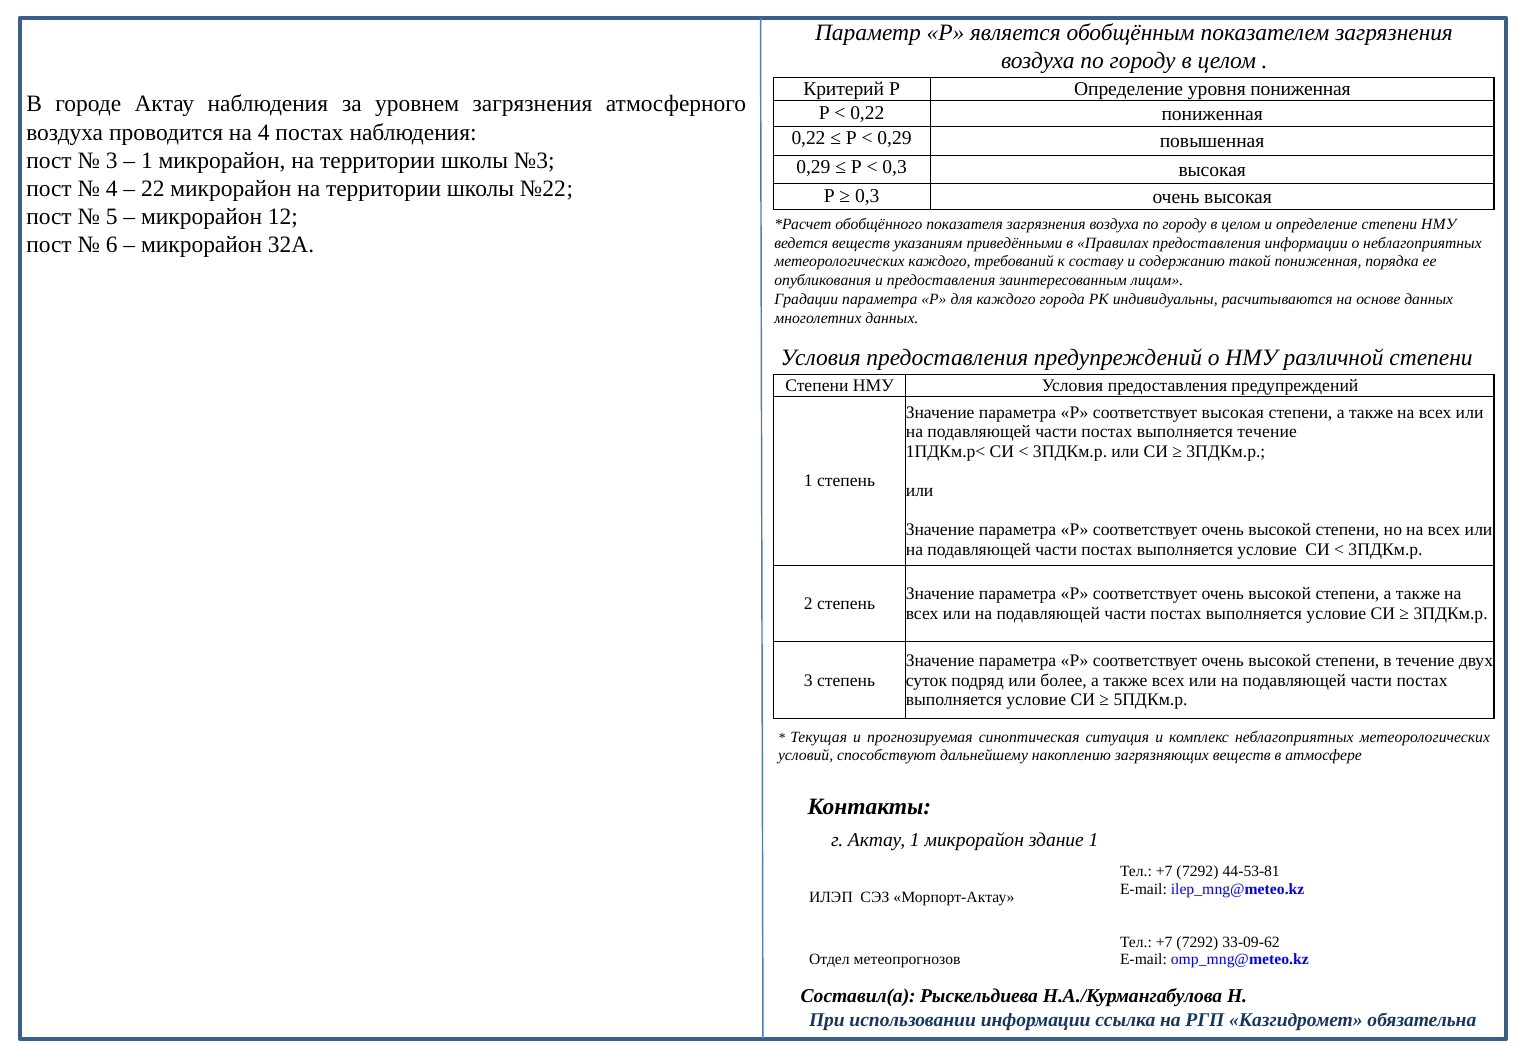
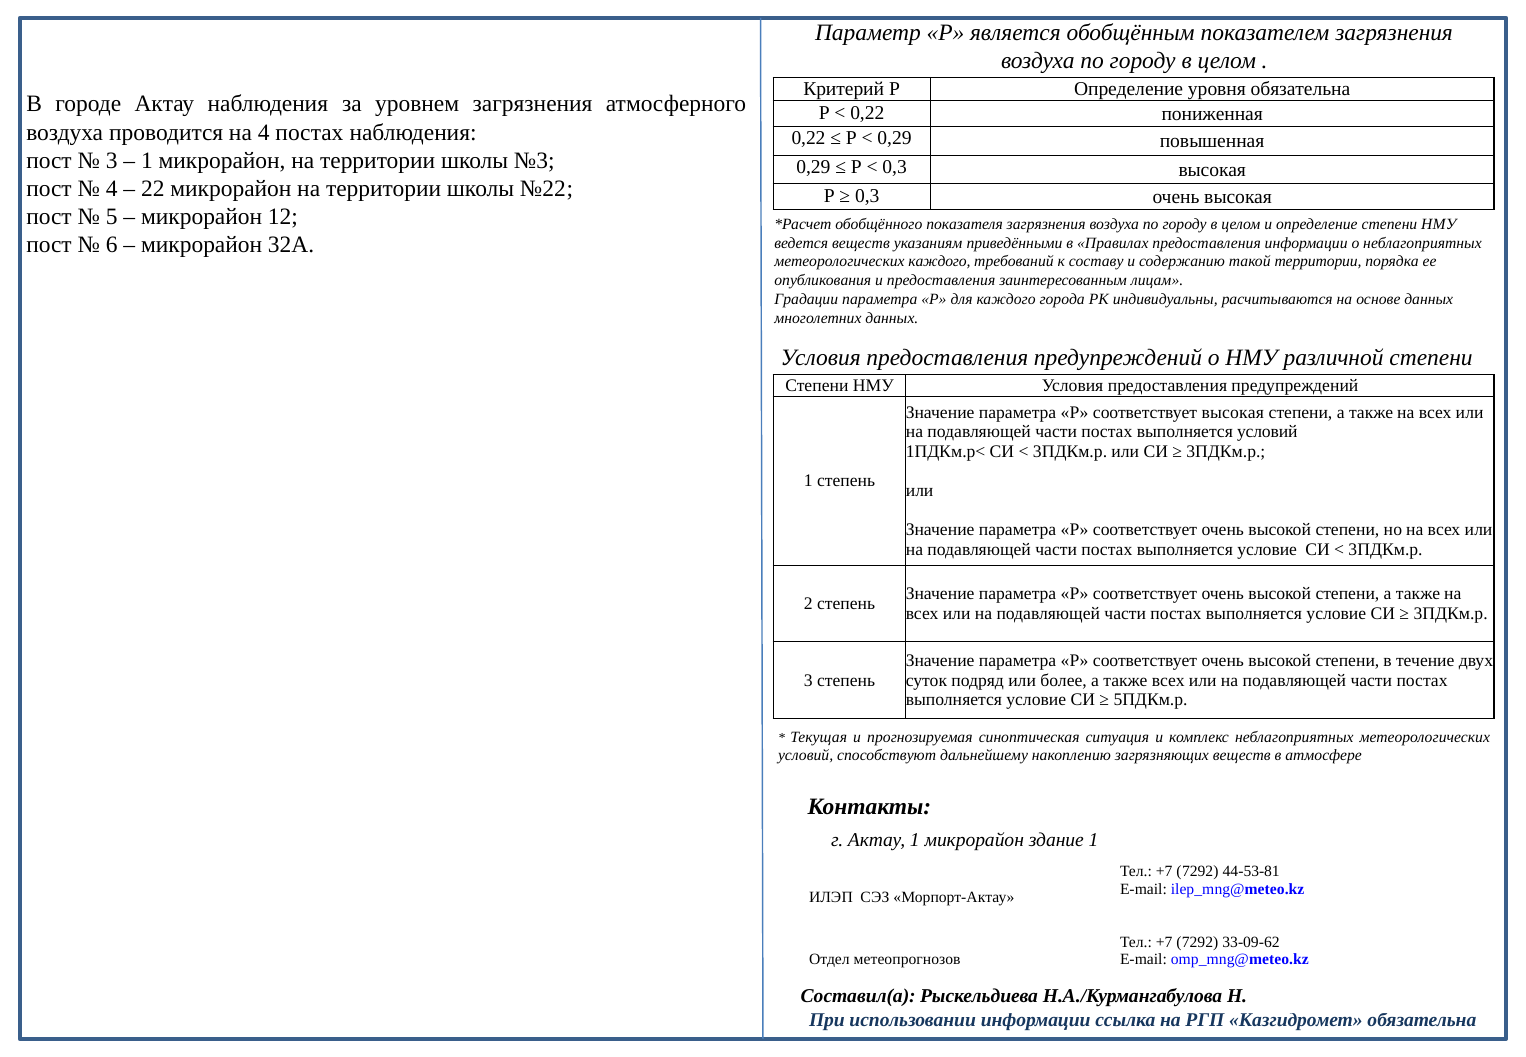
уровня пониженная: пониженная -> обязательна (1300, 89)
такой пониженная: пониженная -> территории (1318, 262)
выполняется течение: течение -> условий (1267, 432)
